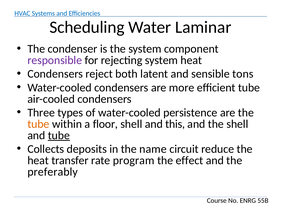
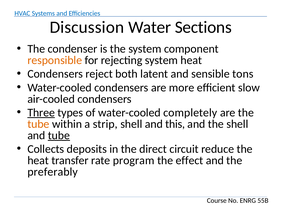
Scheduling: Scheduling -> Discussion (87, 27)
Laminar: Laminar -> Sections (203, 27)
responsible colour: purple -> orange (55, 60)
efficient tube: tube -> slow (249, 87)
Three underline: none -> present (41, 112)
persistence: persistence -> completely (190, 112)
floor: floor -> strip (105, 124)
name: name -> direct (153, 149)
